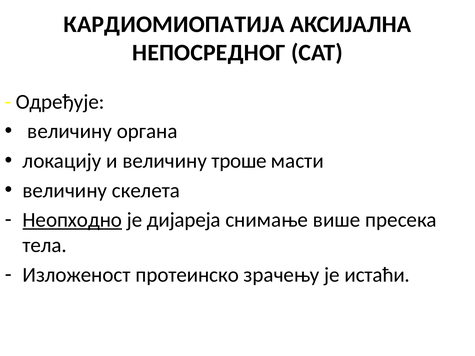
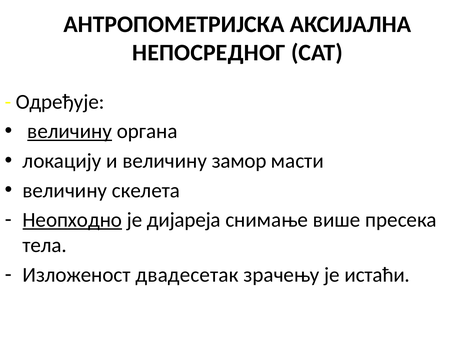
КАРДИОМИОПАТИЈА: КАРДИОМИОПАТИЈА -> АНТРОПОМЕТРИЈСКА (174, 24)
величину underline: none -> present (70, 131)
троше: троше -> замор (239, 161)
протеинско: протеинско -> двадесетак (187, 275)
